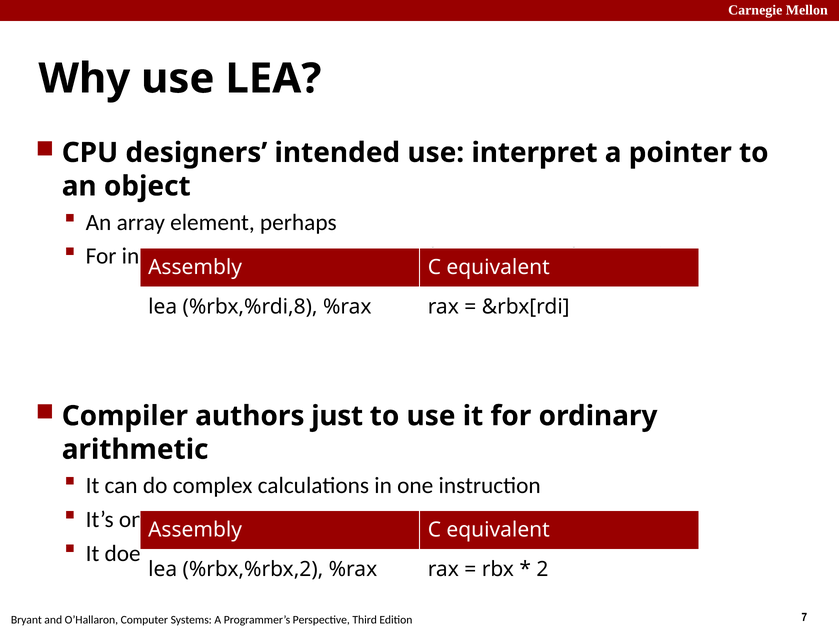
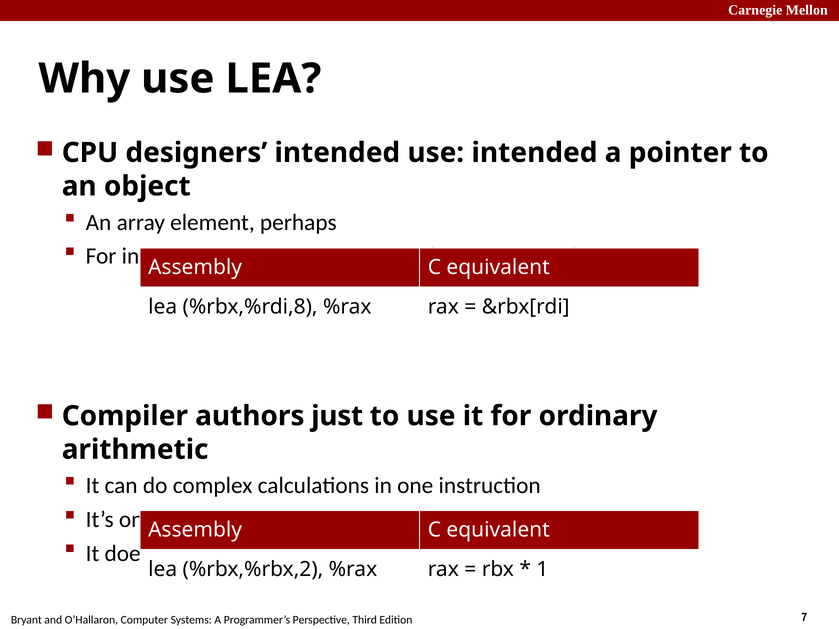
use interpret: interpret -> intended (534, 153)
2: 2 -> 1 (542, 569)
